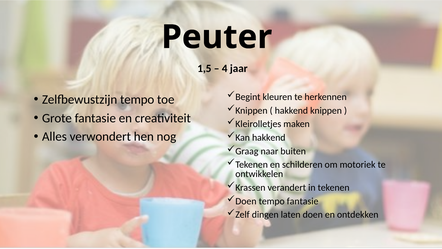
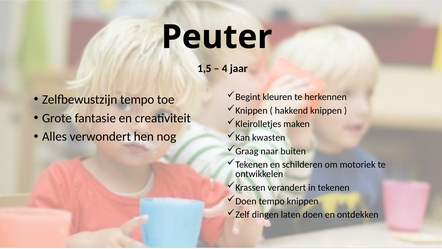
Kan hakkend: hakkend -> kwasten (269, 137)
tempo fantasie: fantasie -> knippen (303, 201)
